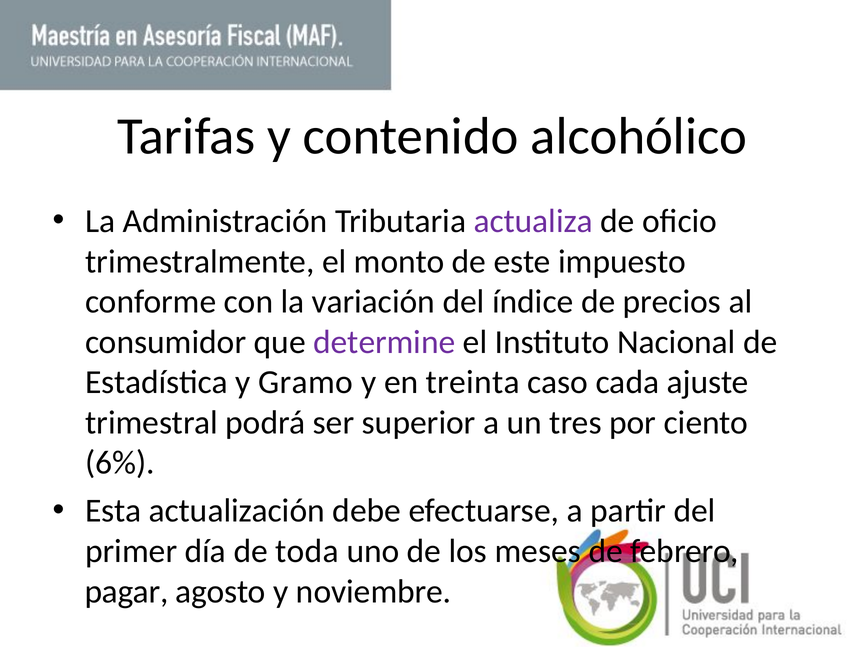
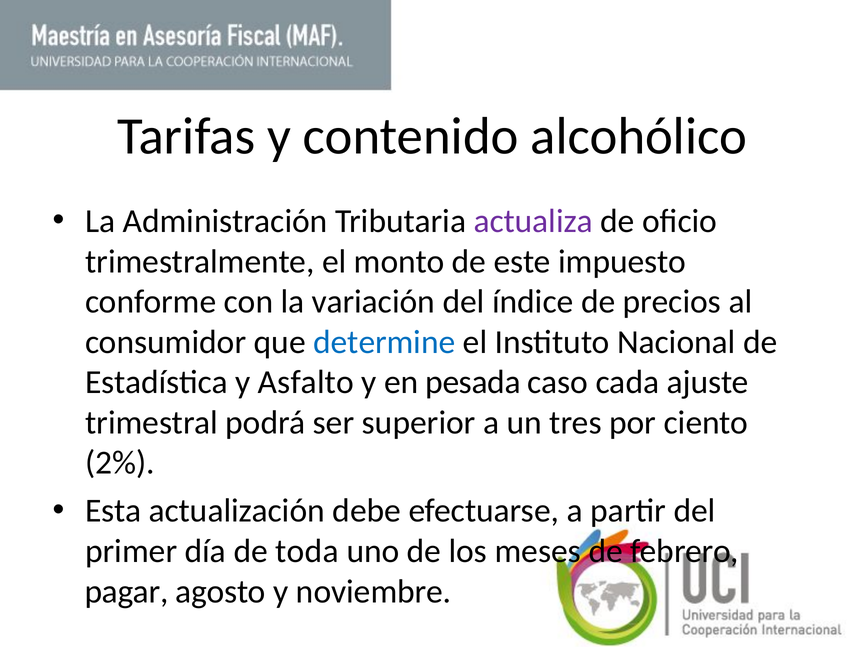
determine colour: purple -> blue (384, 342)
Gramo: Gramo -> Asfalto (306, 383)
treinta: treinta -> pesada (473, 383)
6%: 6% -> 2% (120, 463)
